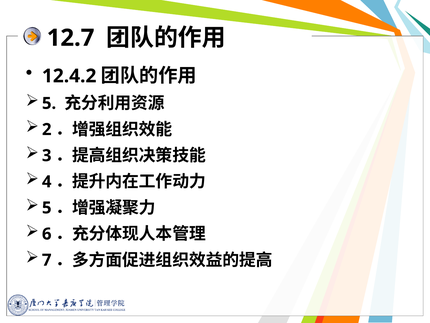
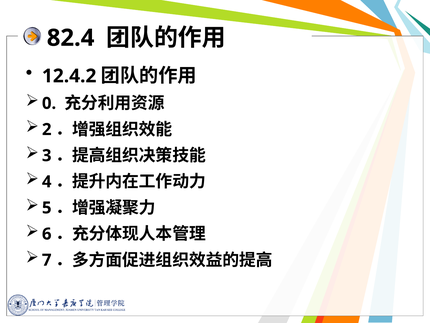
12.7: 12.7 -> 82.4 (71, 38)
5: 5 -> 0 (49, 103)
